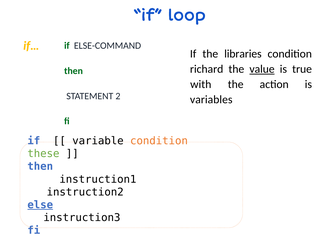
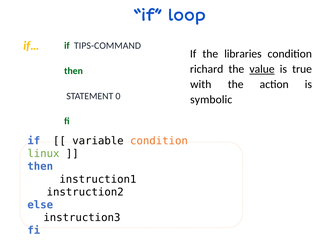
ELSE-COMMAND: ELSE-COMMAND -> TIPS-COMMAND (107, 46)
2: 2 -> 0 (118, 96)
variables: variables -> symbolic (211, 100)
these: these -> linux (43, 154)
else underline: present -> none (40, 205)
